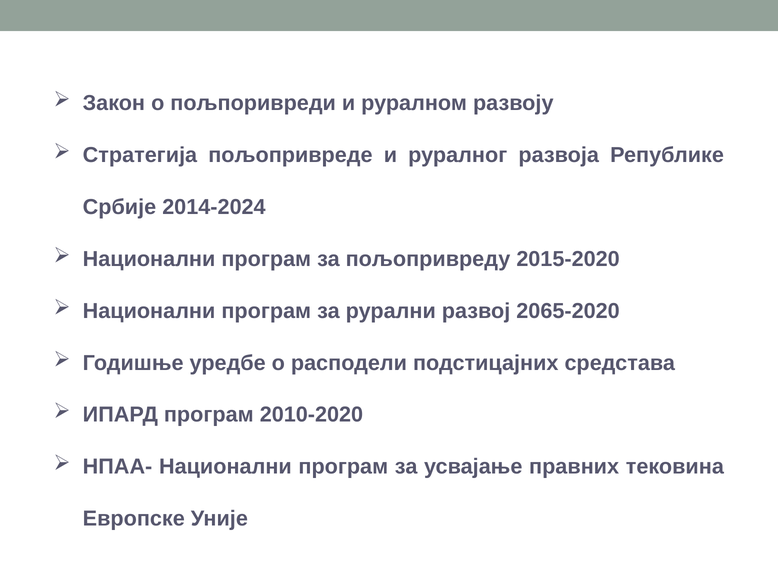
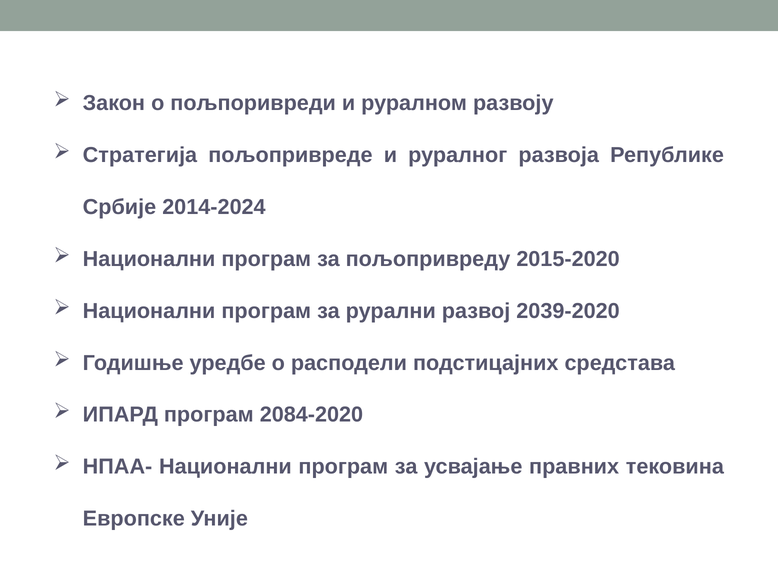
2065-2020: 2065-2020 -> 2039-2020 (568, 311)
2010-2020: 2010-2020 -> 2084-2020 (311, 414)
